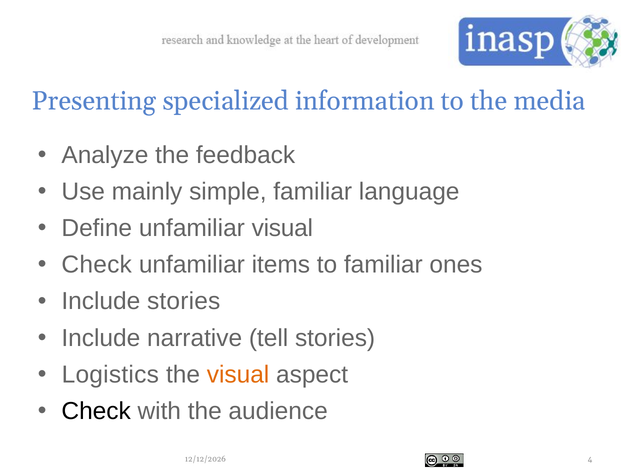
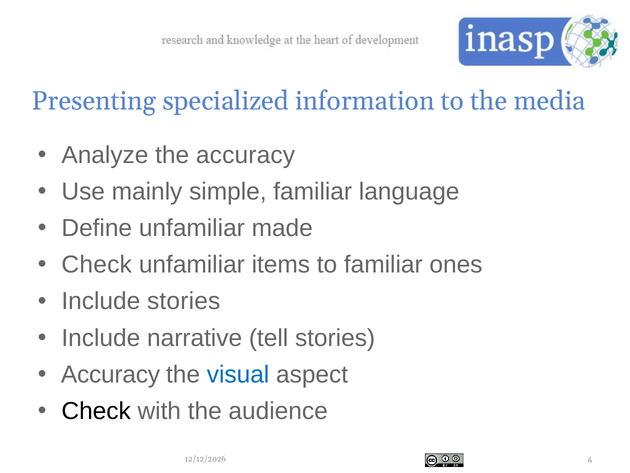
the feedback: feedback -> accuracy (246, 155)
unfamiliar visual: visual -> made (282, 228)
Logistics: Logistics -> Accuracy (111, 374)
visual colour: orange -> blue (238, 374)
